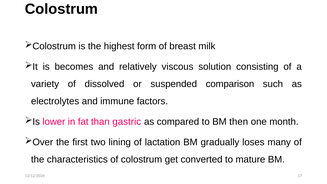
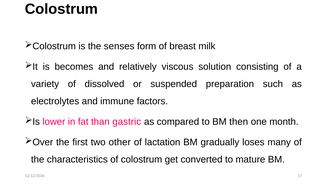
highest: highest -> senses (119, 46)
comparison: comparison -> preparation (230, 84)
lining: lining -> other (120, 142)
